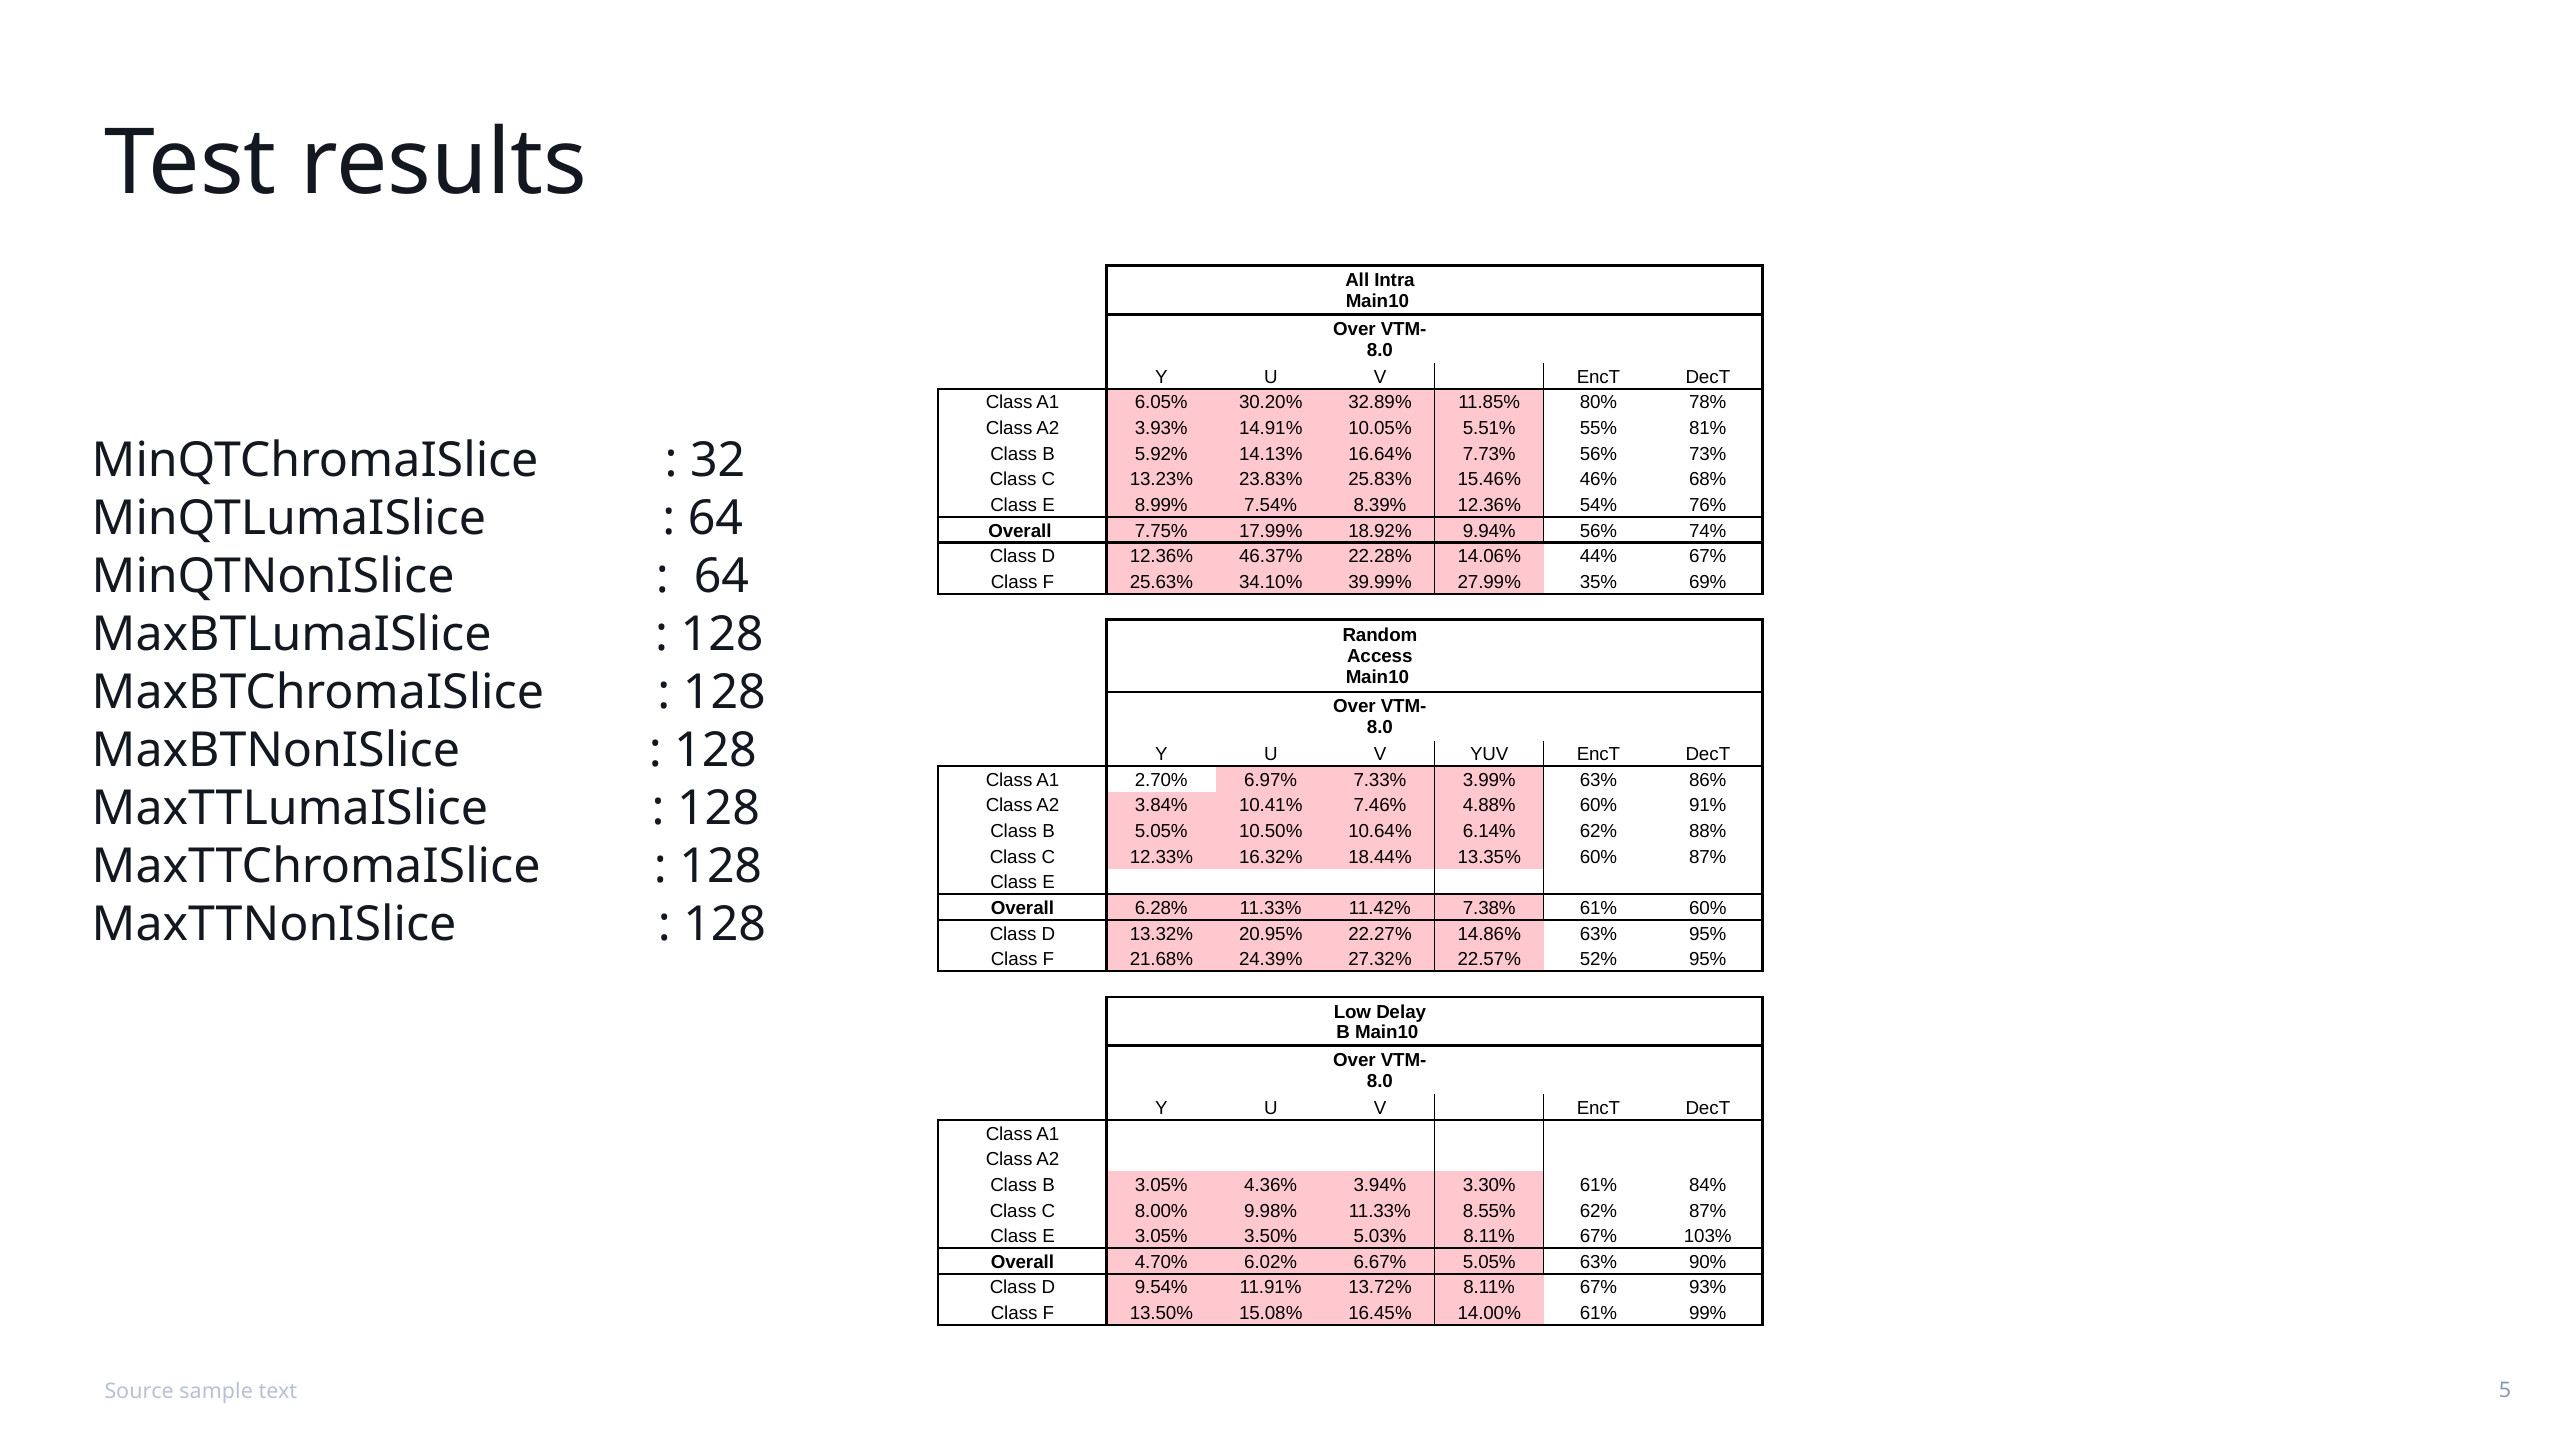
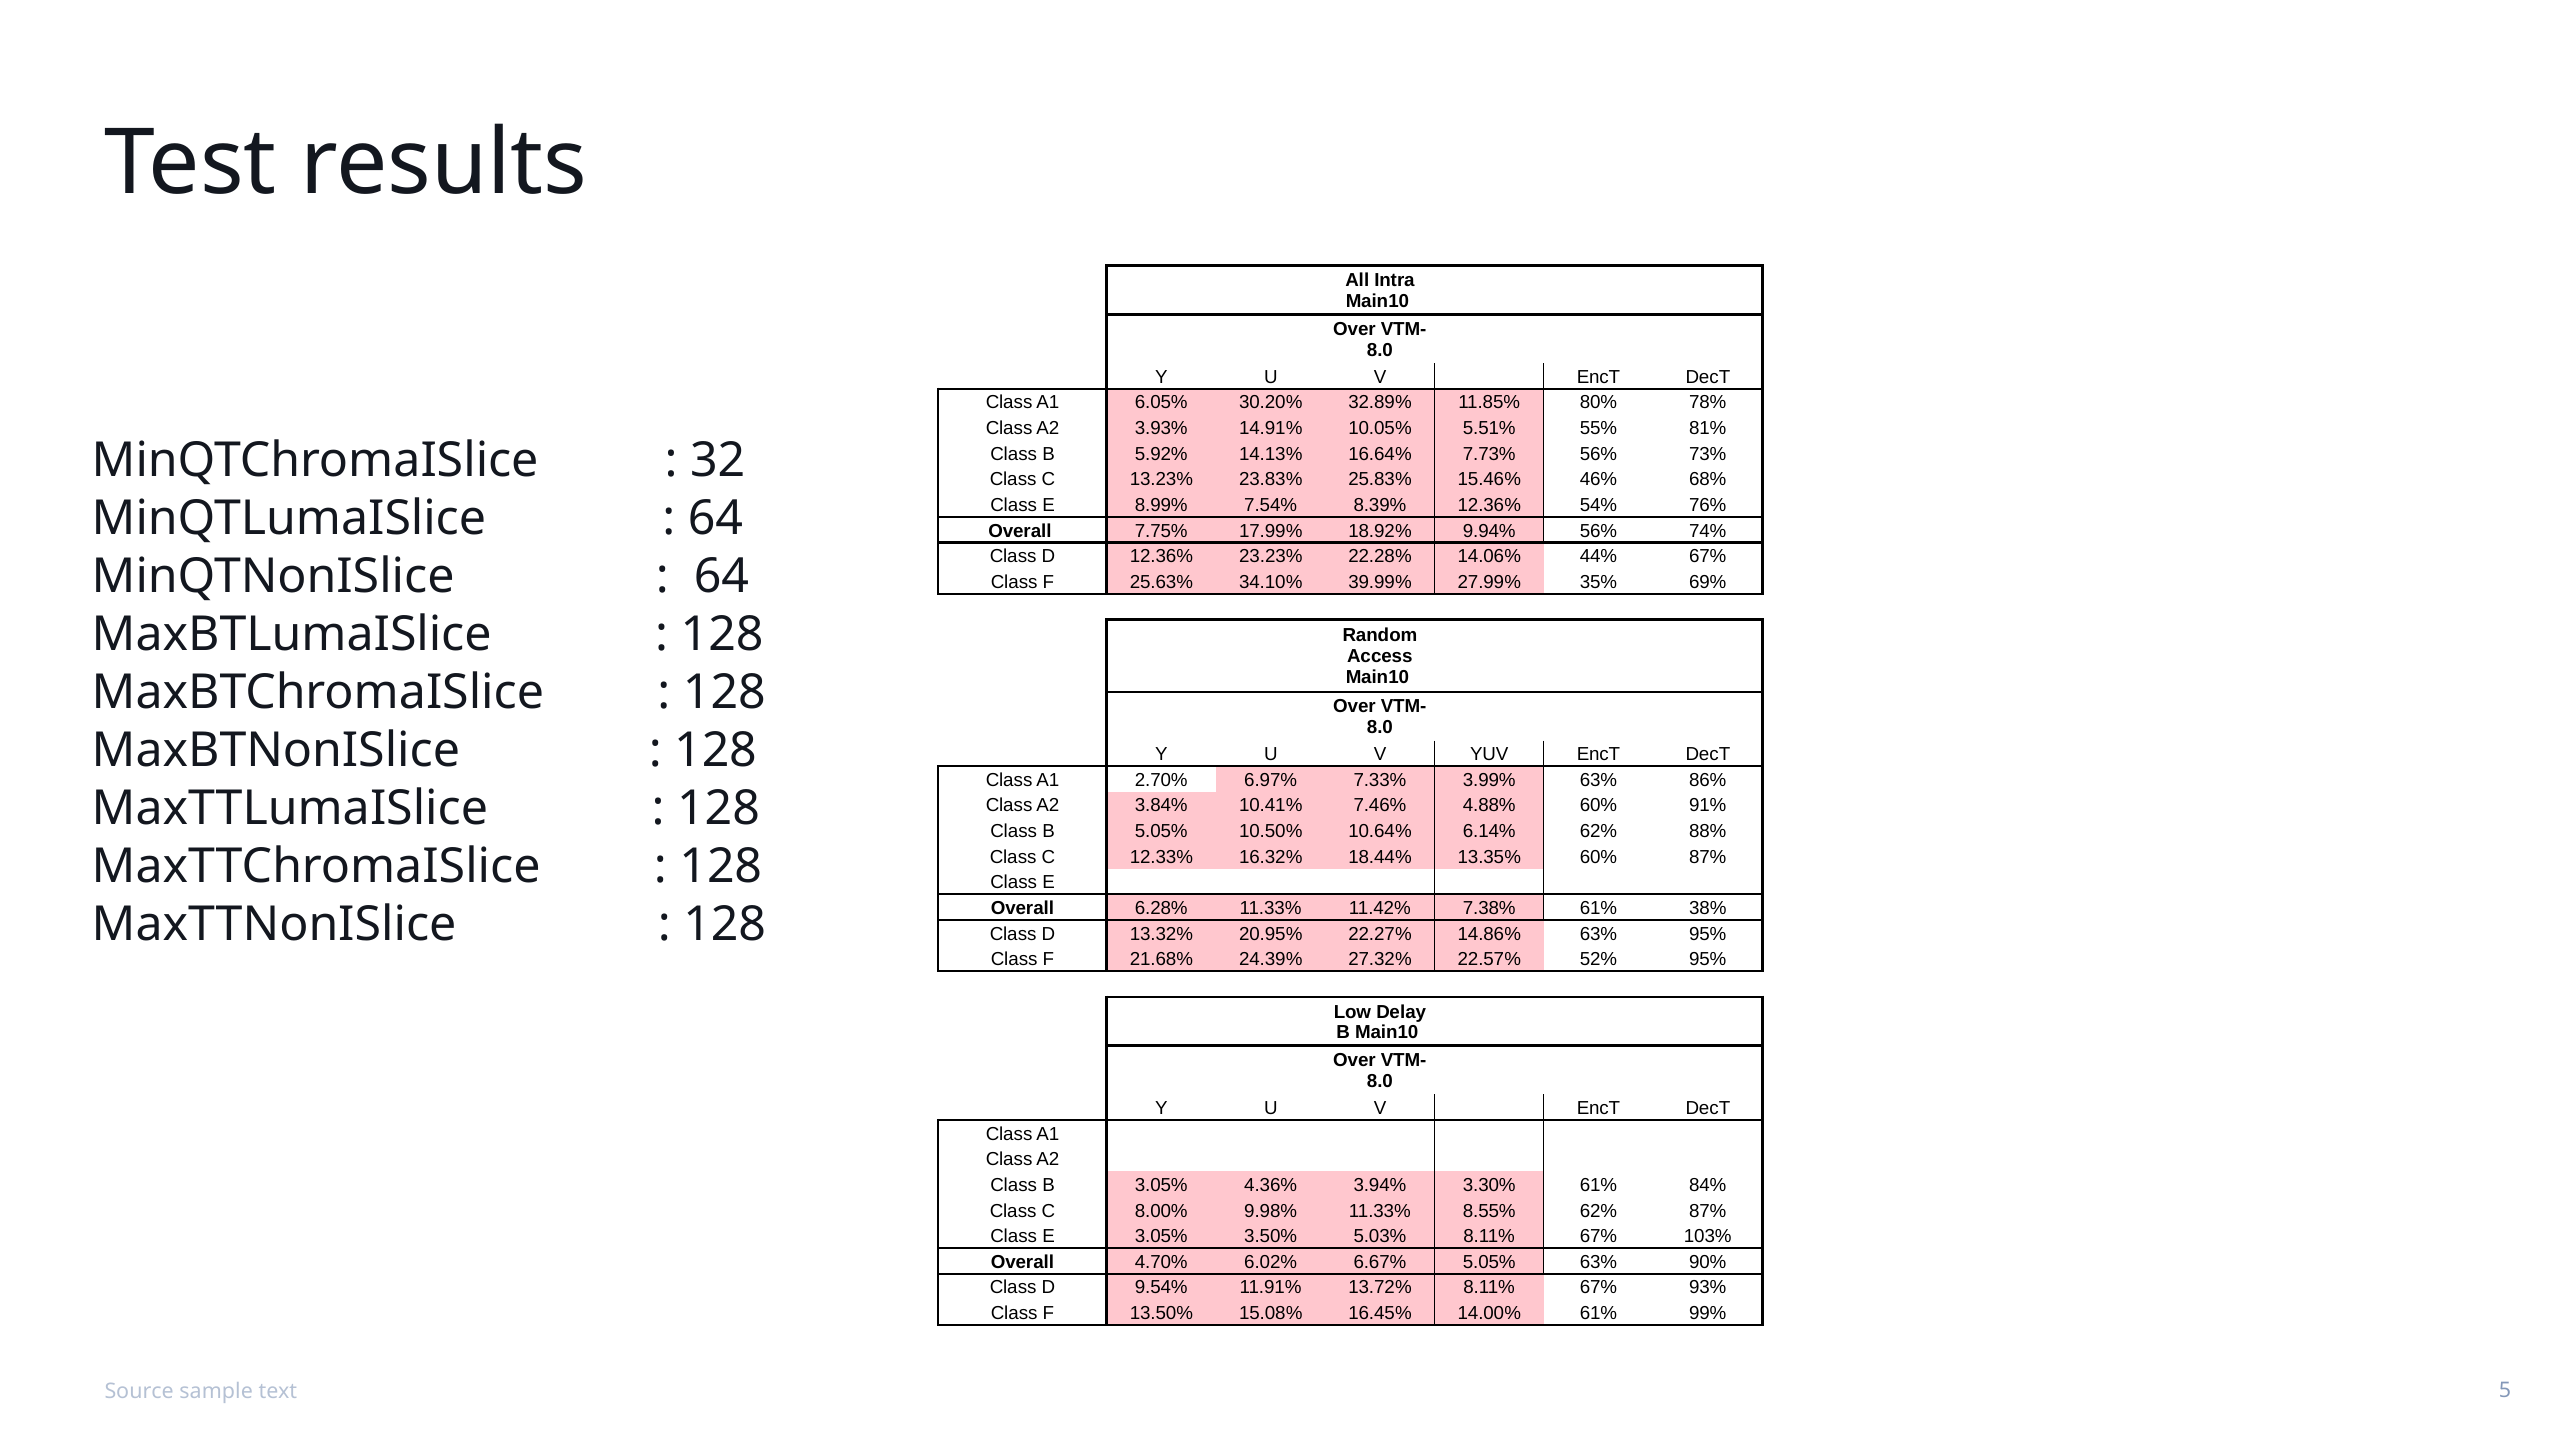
46.37%: 46.37% -> 23.23% (1271, 556)
61% 60%: 60% -> 38% (1708, 908)
